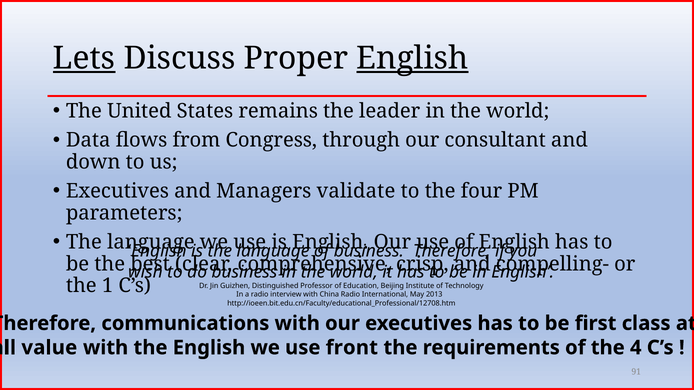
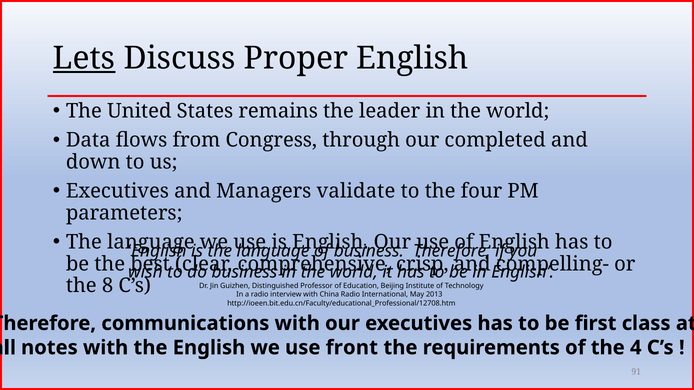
English underline: present -> none (412, 58)
consultant: consultant -> completed (495, 140)
1: 1 -> 8 (108, 286)
value: value -> notes (49, 348)
